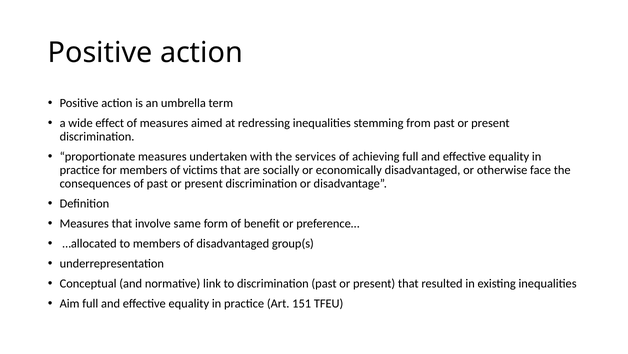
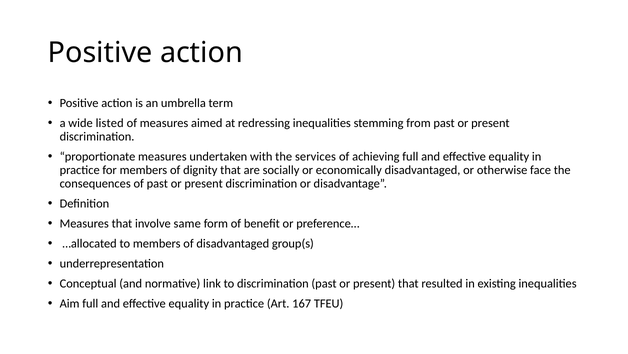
effect: effect -> listed (110, 123)
victims: victims -> dignity (200, 170)
151: 151 -> 167 (302, 303)
